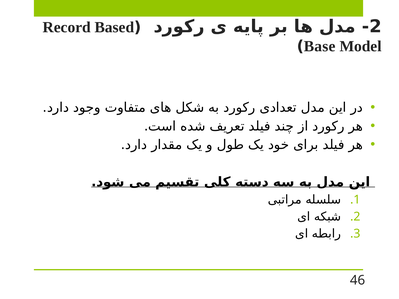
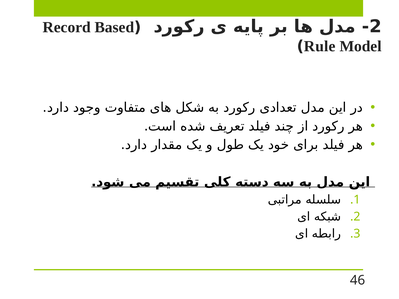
Base: Base -> Rule (320, 46)
